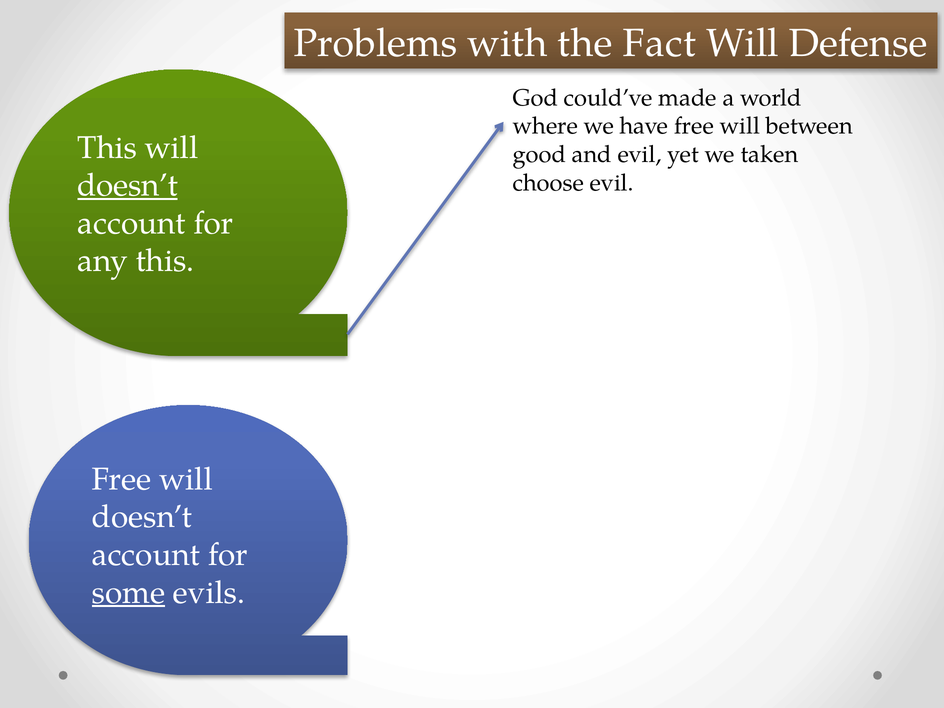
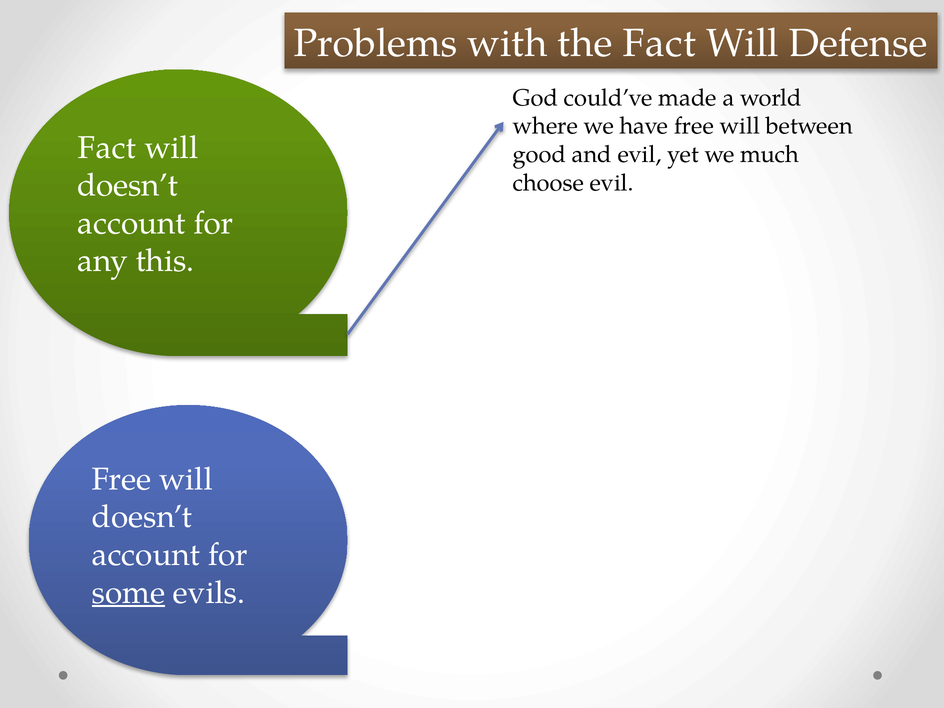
This: This -> Fact (107, 148)
taken: taken -> much (770, 154)
doesn’t underline: present -> none (128, 185)
